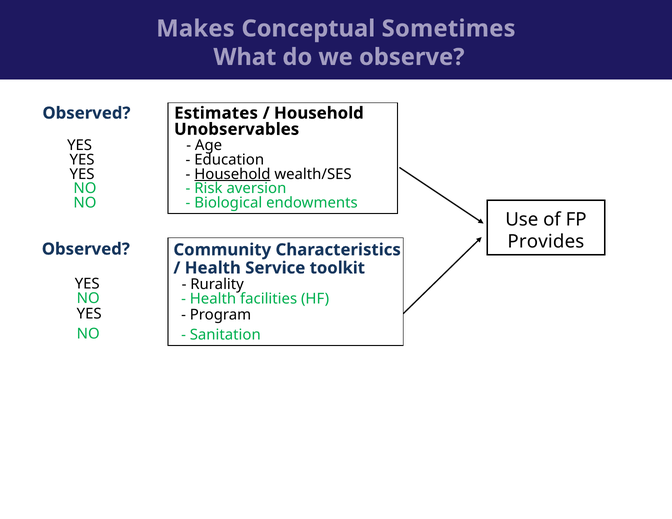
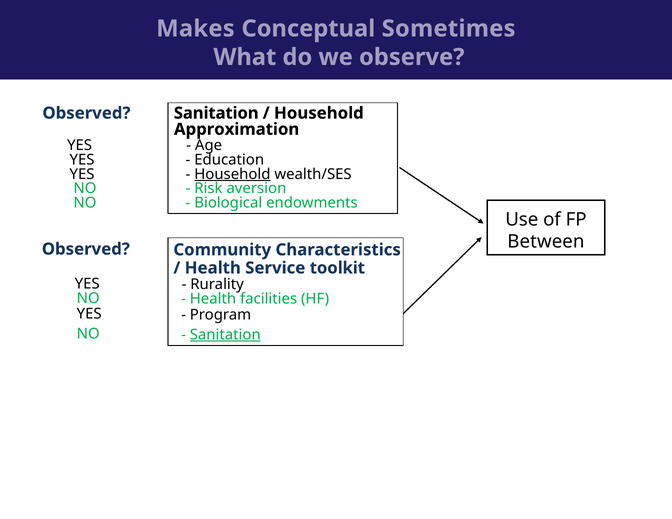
Estimates: Estimates -> Sanitation (216, 113)
Unobservables: Unobservables -> Approximation (237, 129)
Provides: Provides -> Between (546, 242)
Sanitation underline: none -> present (225, 335)
